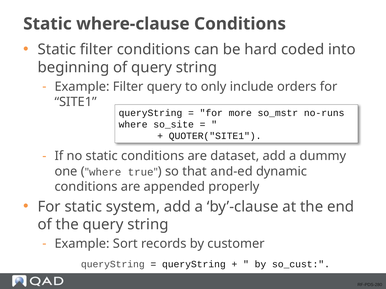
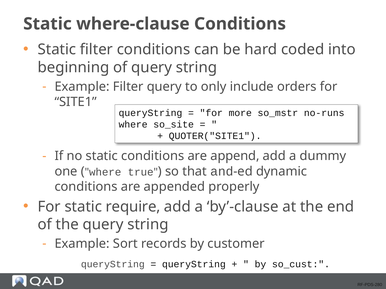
dataset: dataset -> append (235, 156)
system: system -> require (133, 207)
